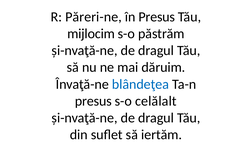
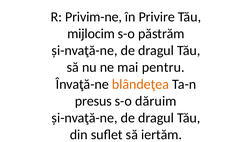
Păreri-ne: Păreri-ne -> Privim-ne (94, 17)
în Presus: Presus -> Privire (157, 17)
dăruim: dăruim -> pentru (163, 67)
blândeţea colour: blue -> orange (140, 84)
celălalt: celălalt -> dăruim (156, 101)
